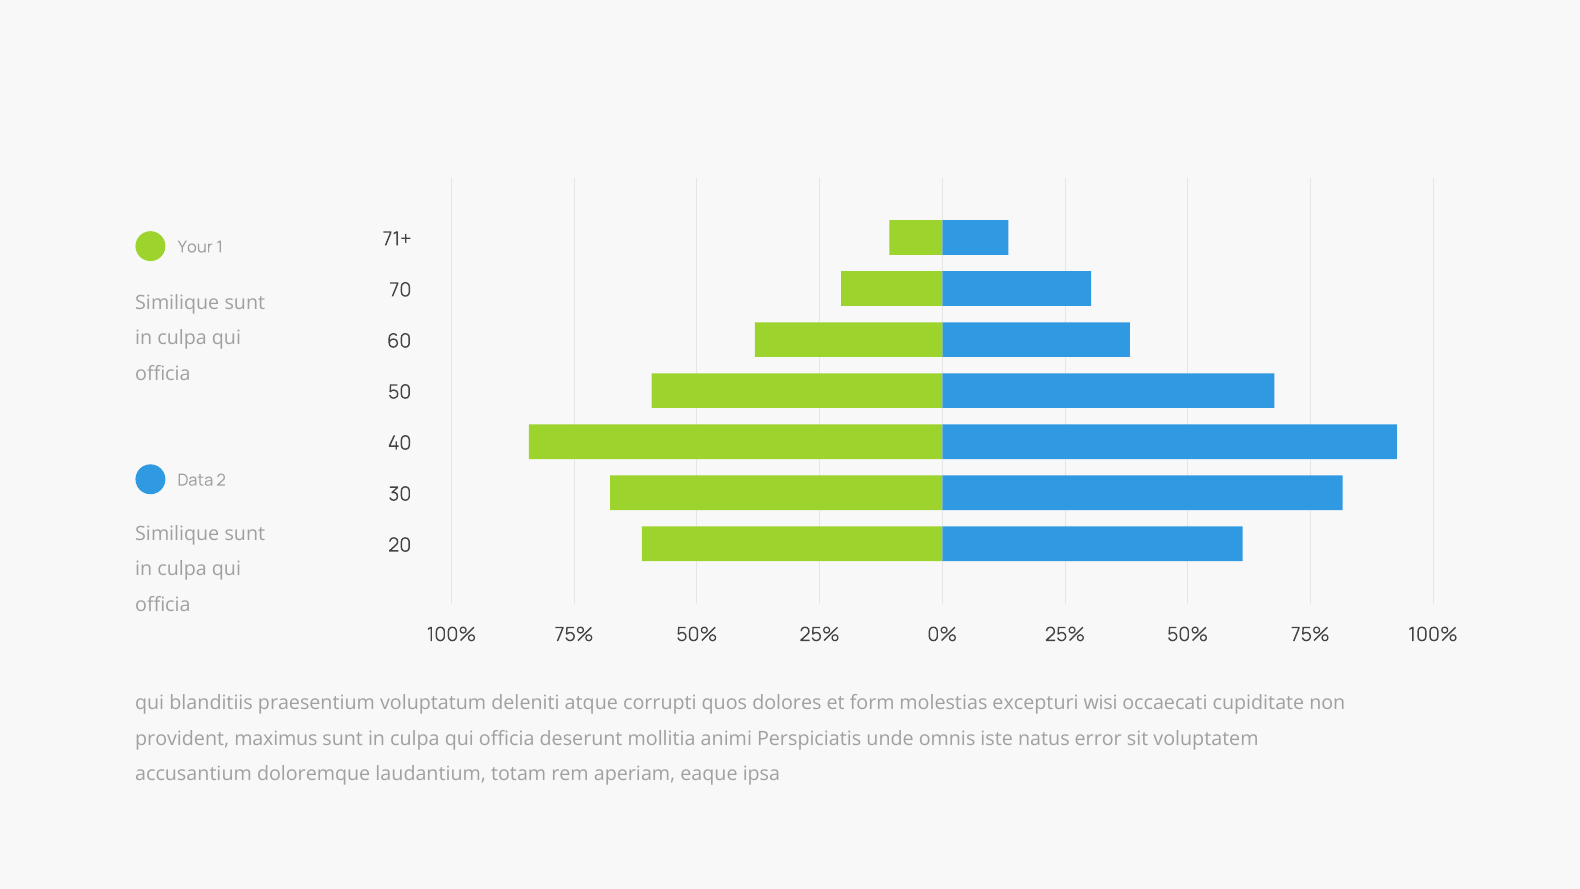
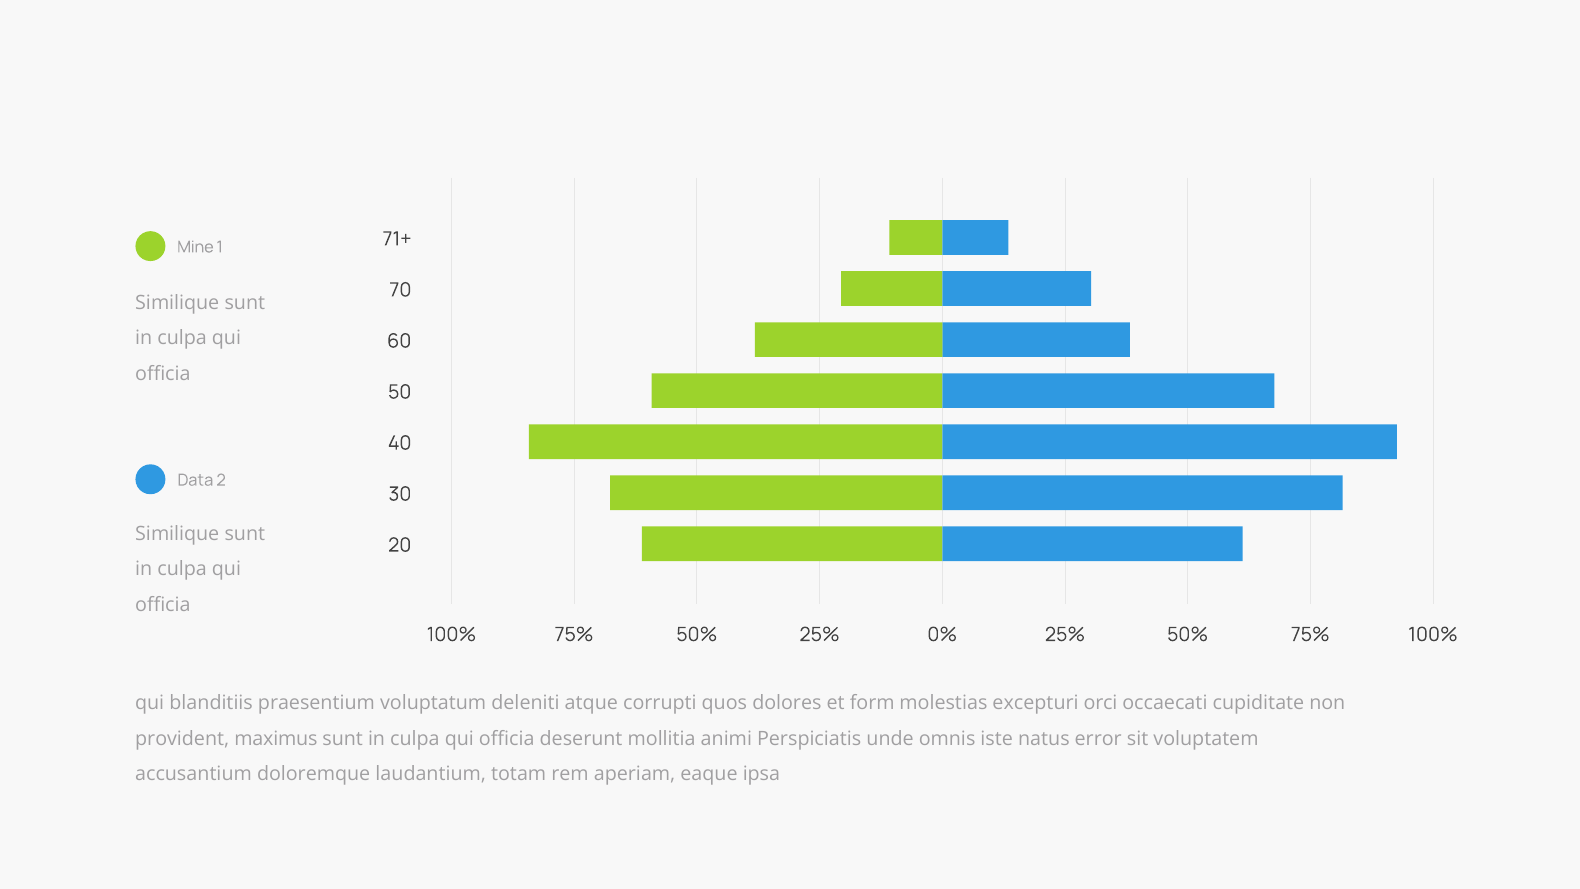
Your: Your -> Mine (195, 247)
wisi: wisi -> orci (1101, 703)
